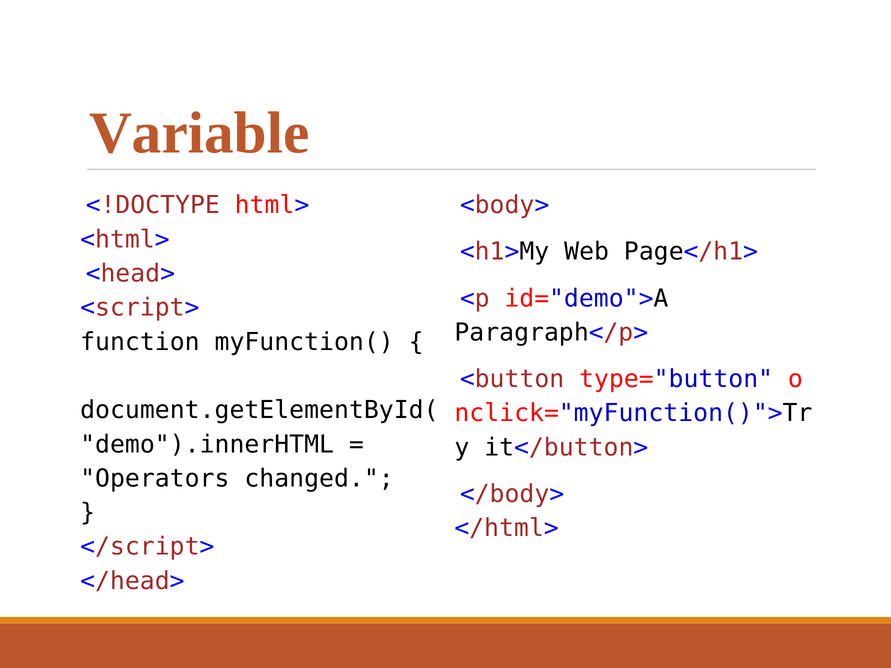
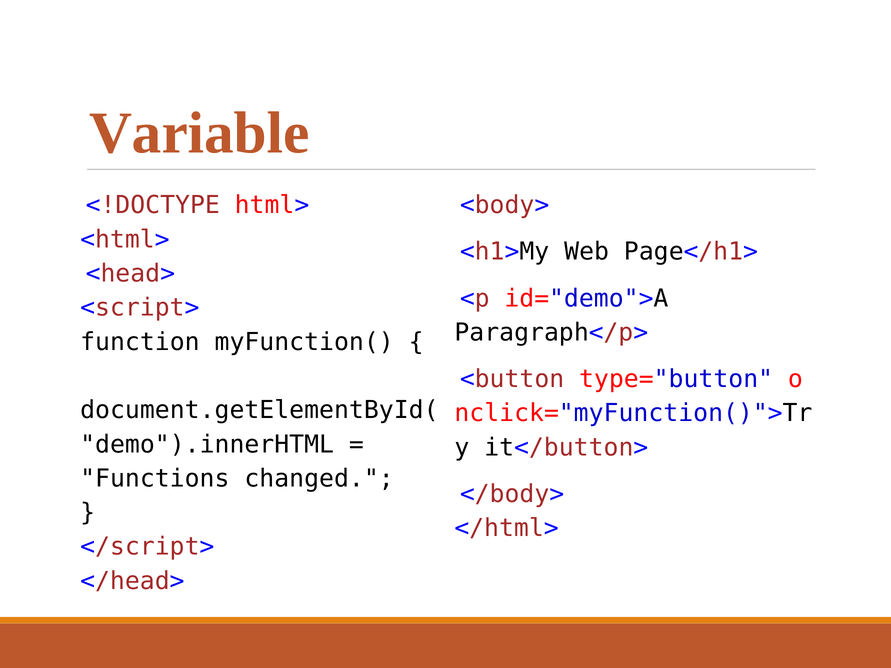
Operators: Operators -> Functions (155, 479)
